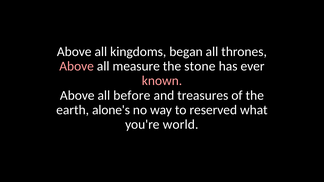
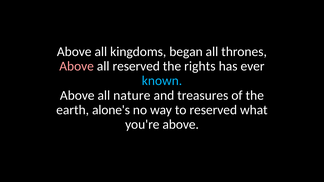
all measure: measure -> reserved (136, 66)
stone: stone -> rights (200, 66)
known colour: pink -> light blue (162, 81)
before: before -> nature (132, 95)
you're world: world -> above (181, 125)
